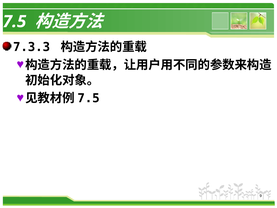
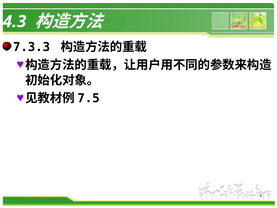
7.5: 7.5 -> 4.3 (15, 22)
